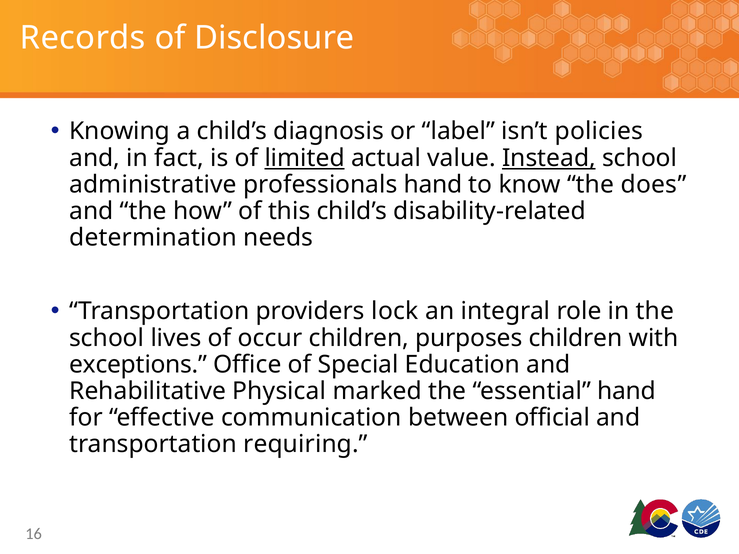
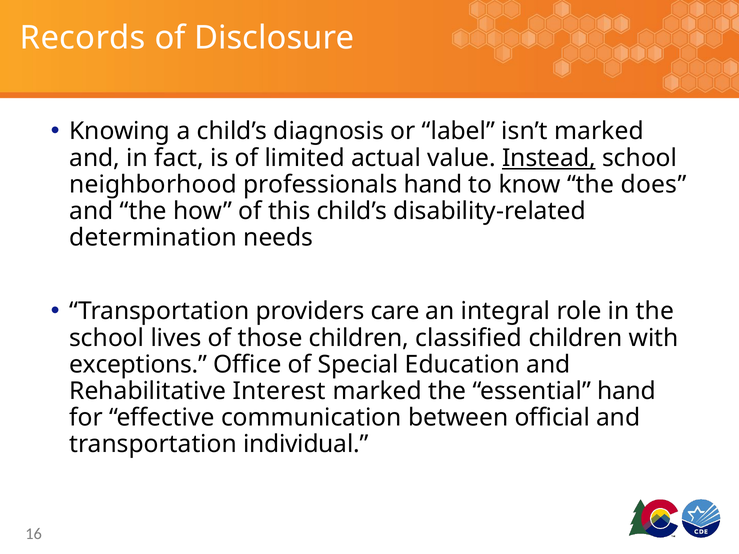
isn’t policies: policies -> marked (599, 131)
limited underline: present -> none (305, 158)
administrative: administrative -> neighborhood (153, 185)
lock: lock -> care (395, 311)
occur: occur -> those (270, 338)
purposes: purposes -> classified (469, 338)
Physical: Physical -> Interest (279, 391)
requiring: requiring -> individual (306, 444)
